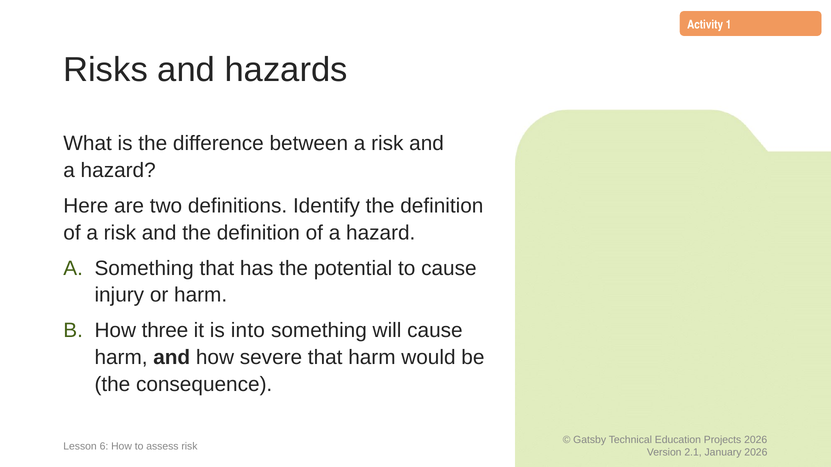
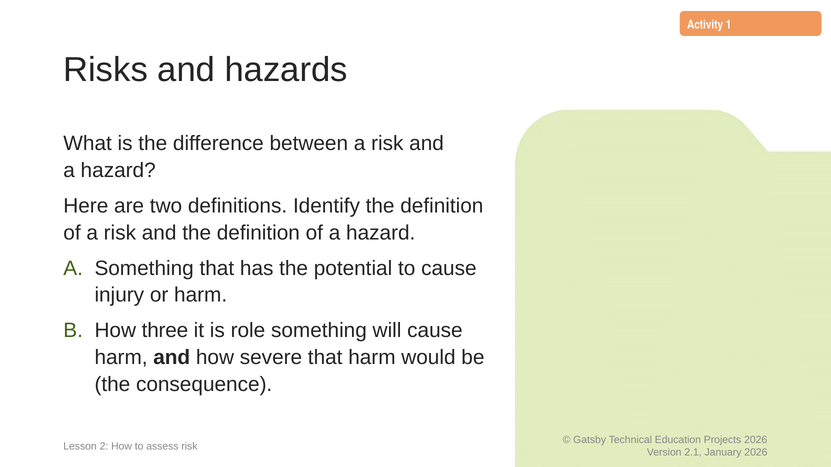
into: into -> role (248, 331)
6: 6 -> 2 (104, 447)
